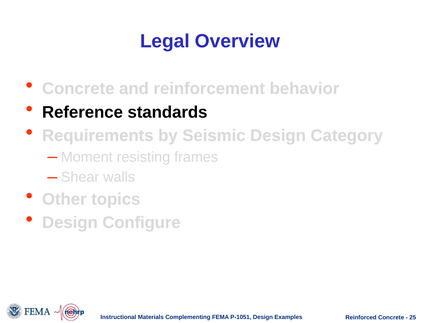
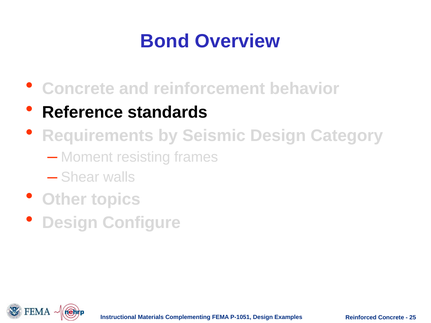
Legal: Legal -> Bond (165, 41)
